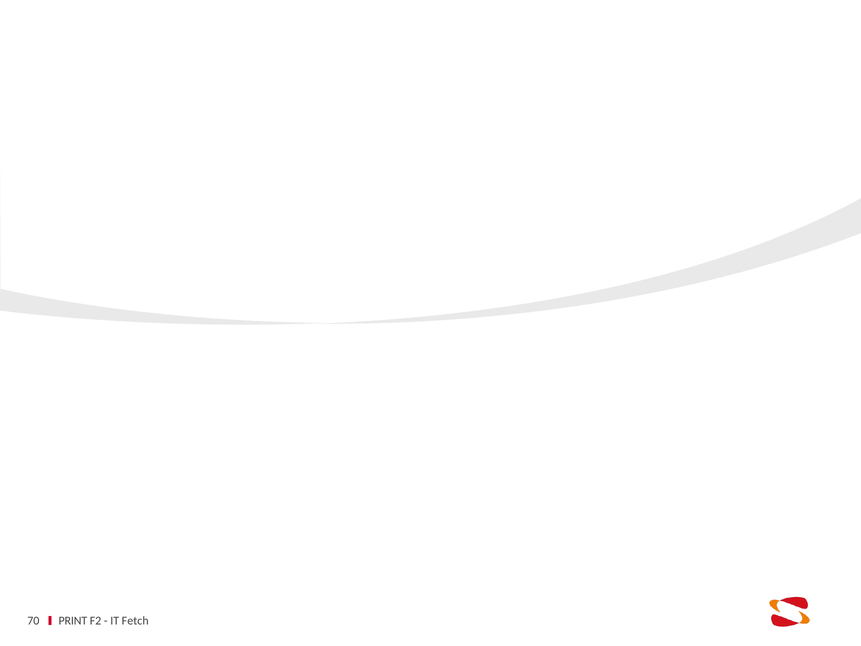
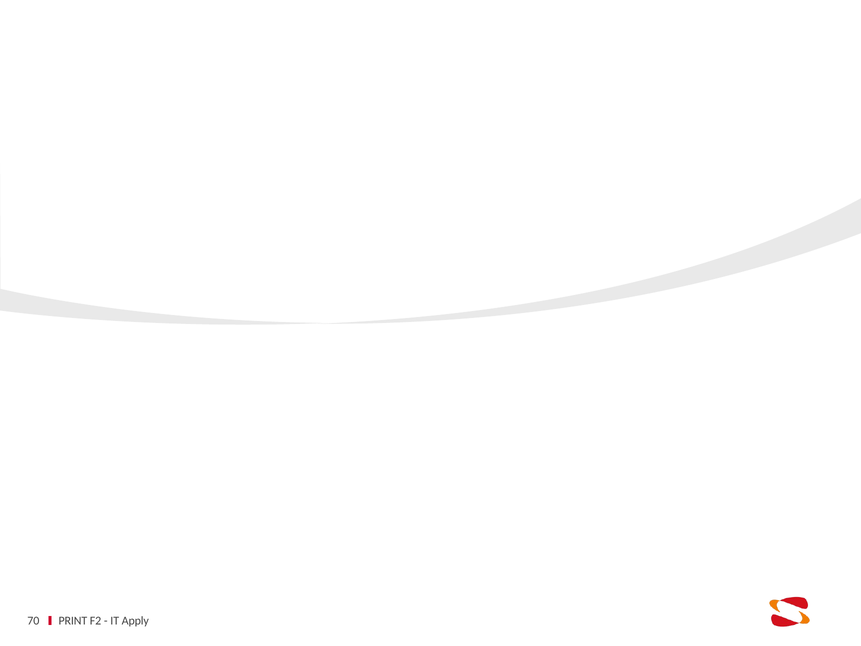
Fetch: Fetch -> Apply (135, 621)
